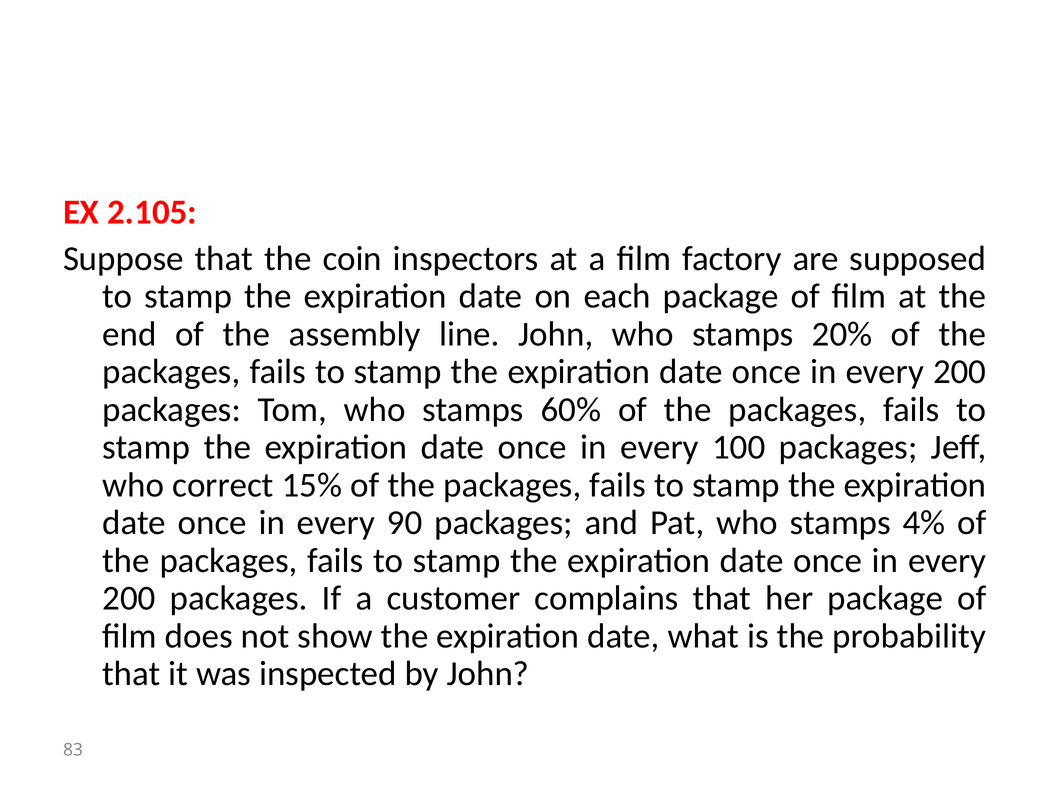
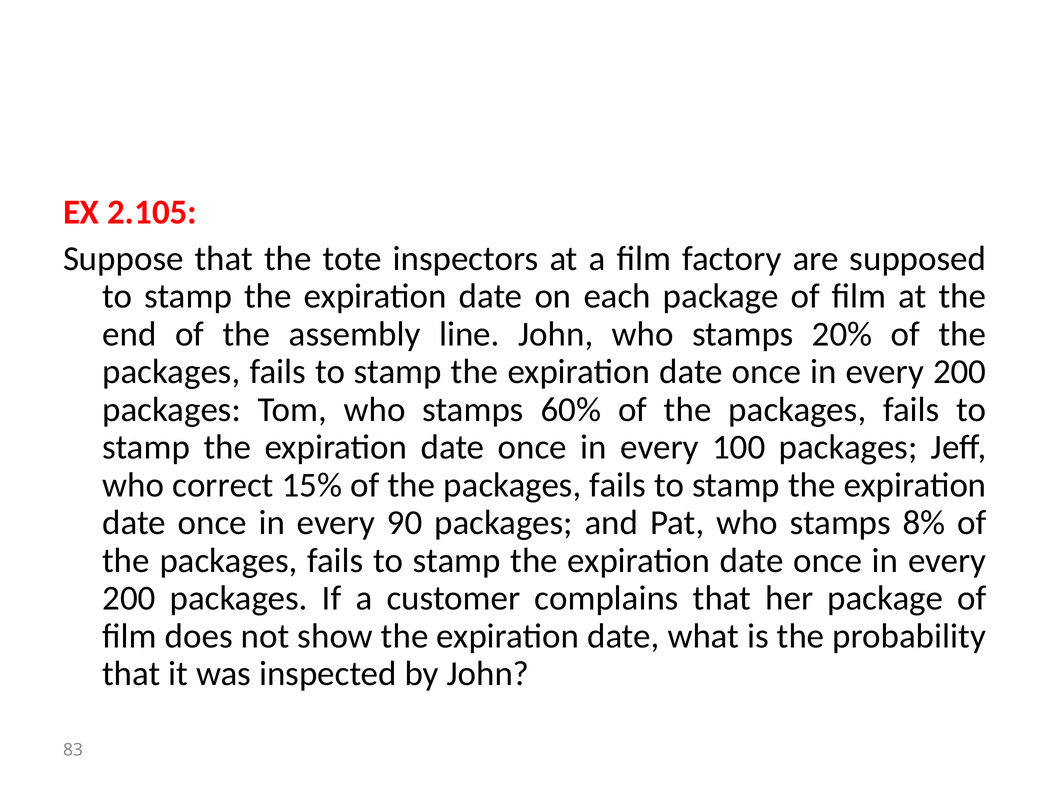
coin: coin -> tote (352, 259)
4%: 4% -> 8% (924, 523)
